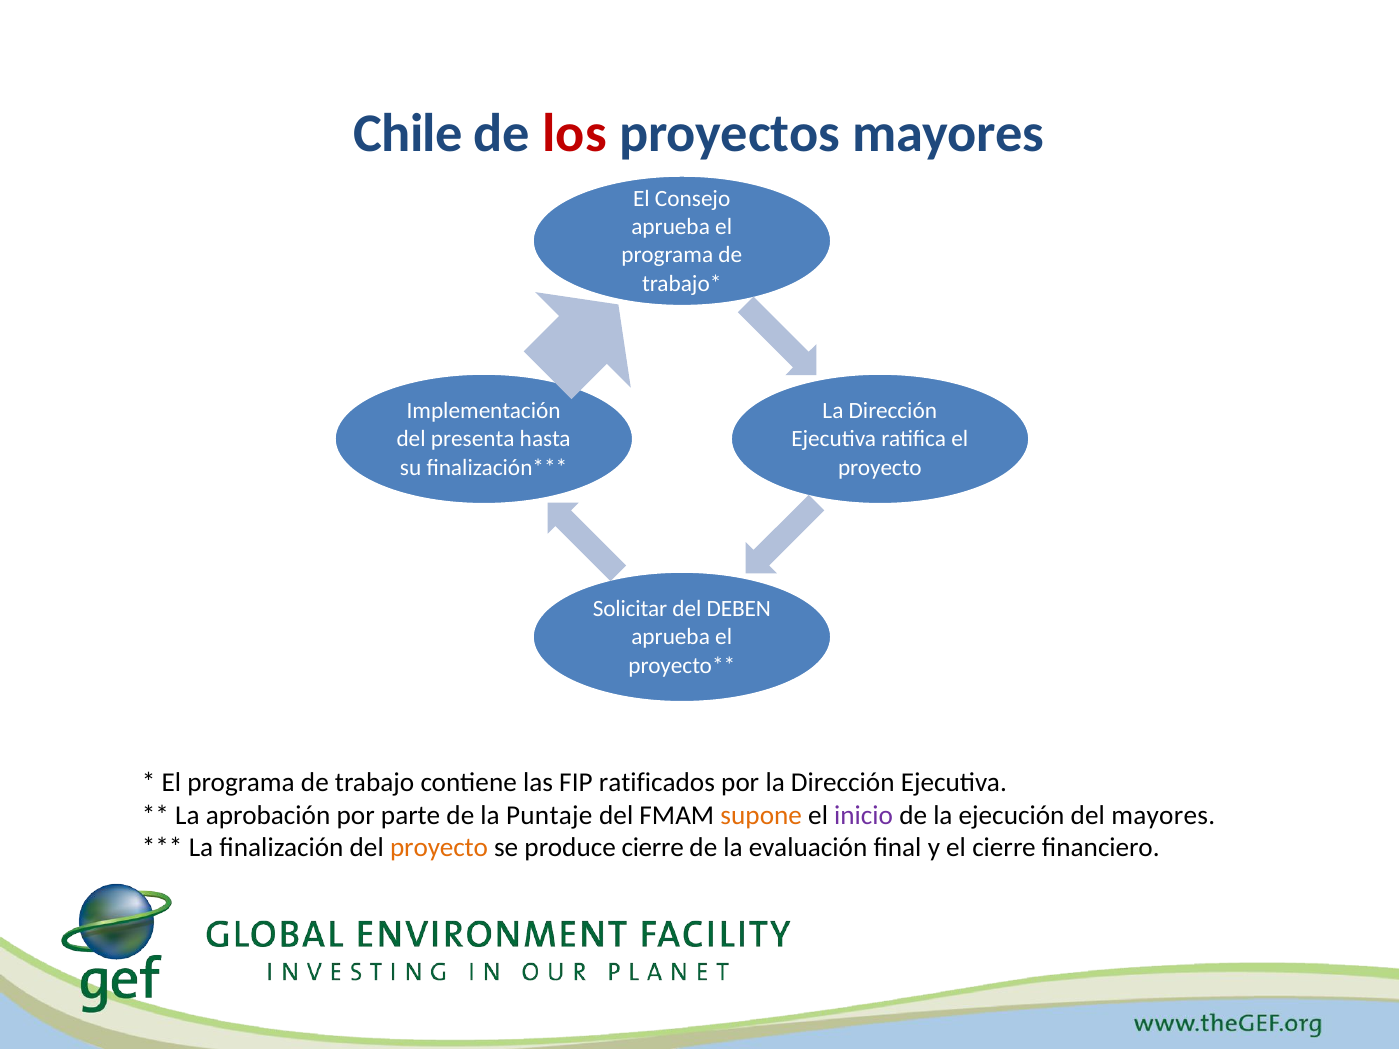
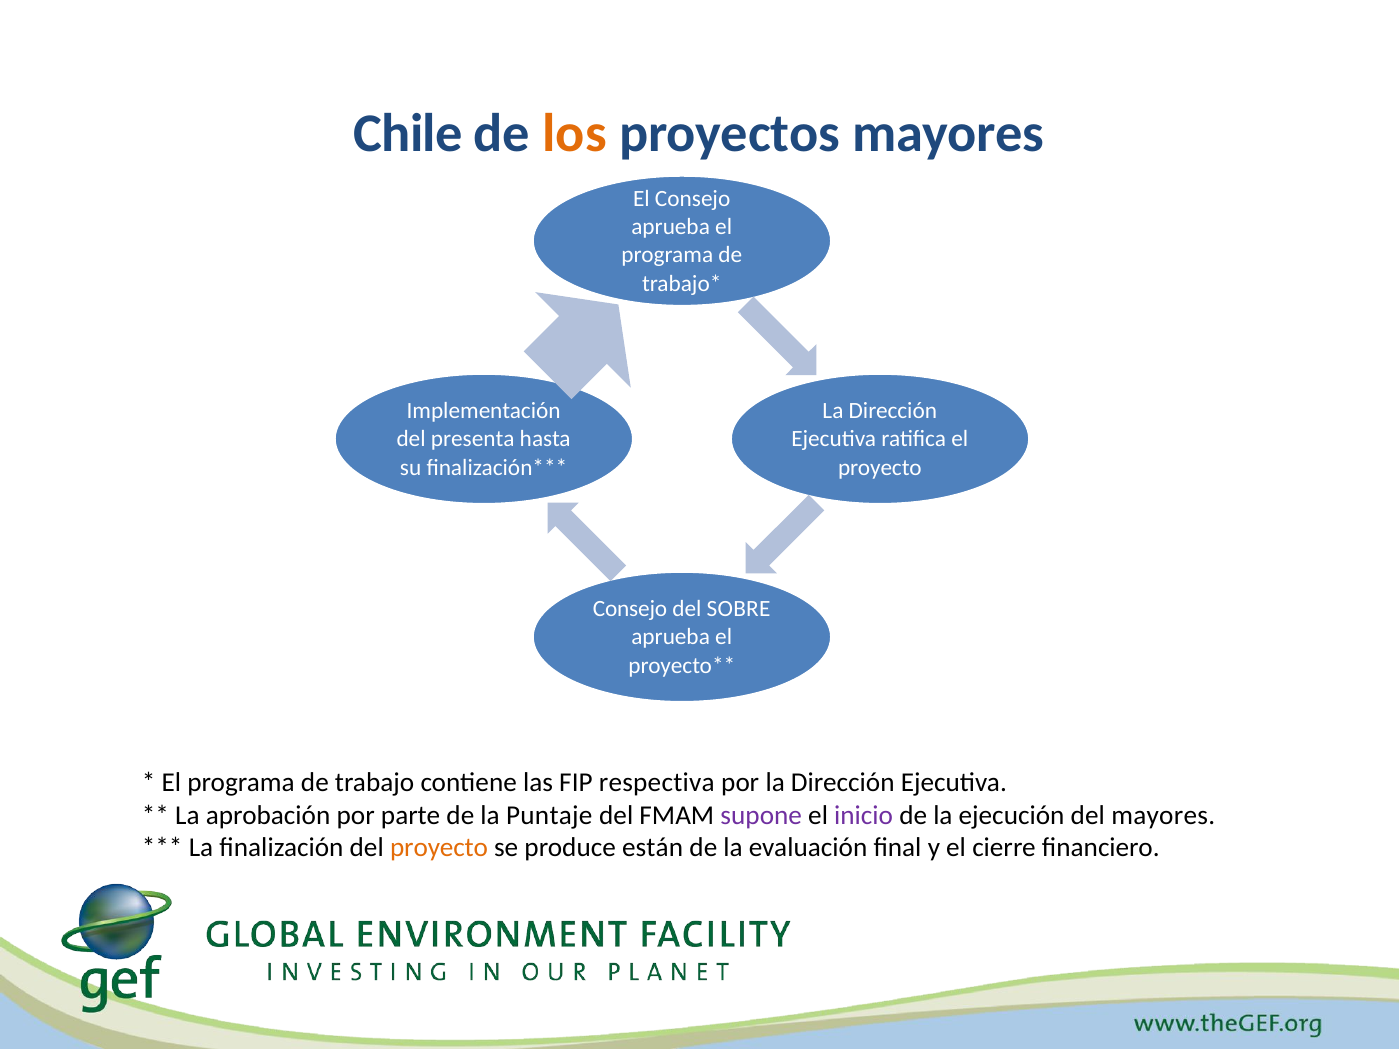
los colour: red -> orange (575, 133)
Solicitar: Solicitar -> Consejo (630, 609)
DEBEN: DEBEN -> SOBRE (739, 609)
ratificados: ratificados -> respectiva (657, 783)
supone colour: orange -> purple (761, 816)
produce cierre: cierre -> están (653, 848)
